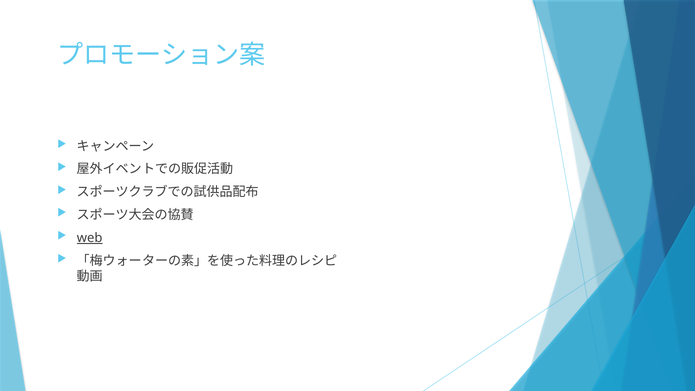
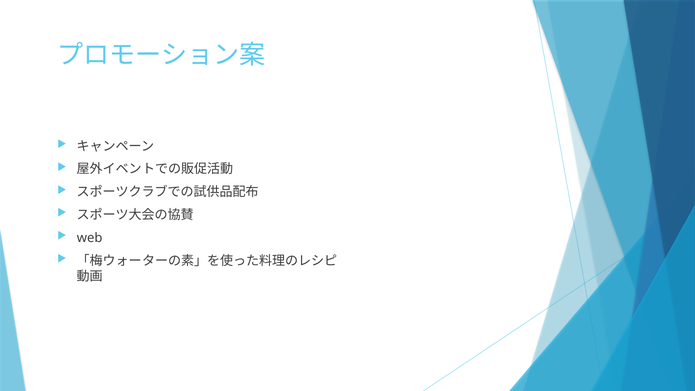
web underline: present -> none (90, 238)
